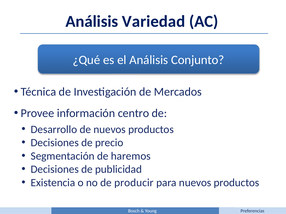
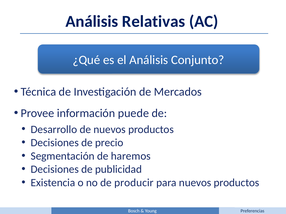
Variedad: Variedad -> Relativas (154, 22)
centro: centro -> puede (133, 113)
